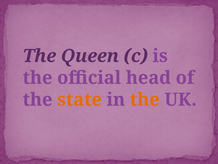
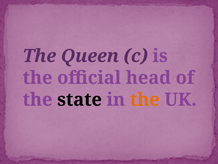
state colour: orange -> black (80, 99)
